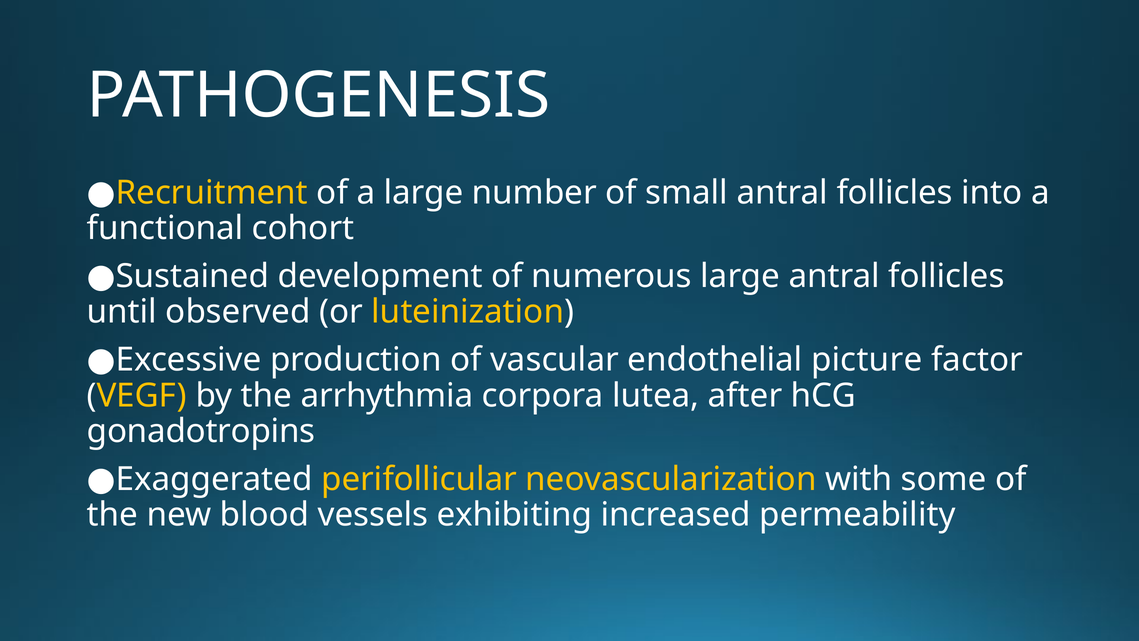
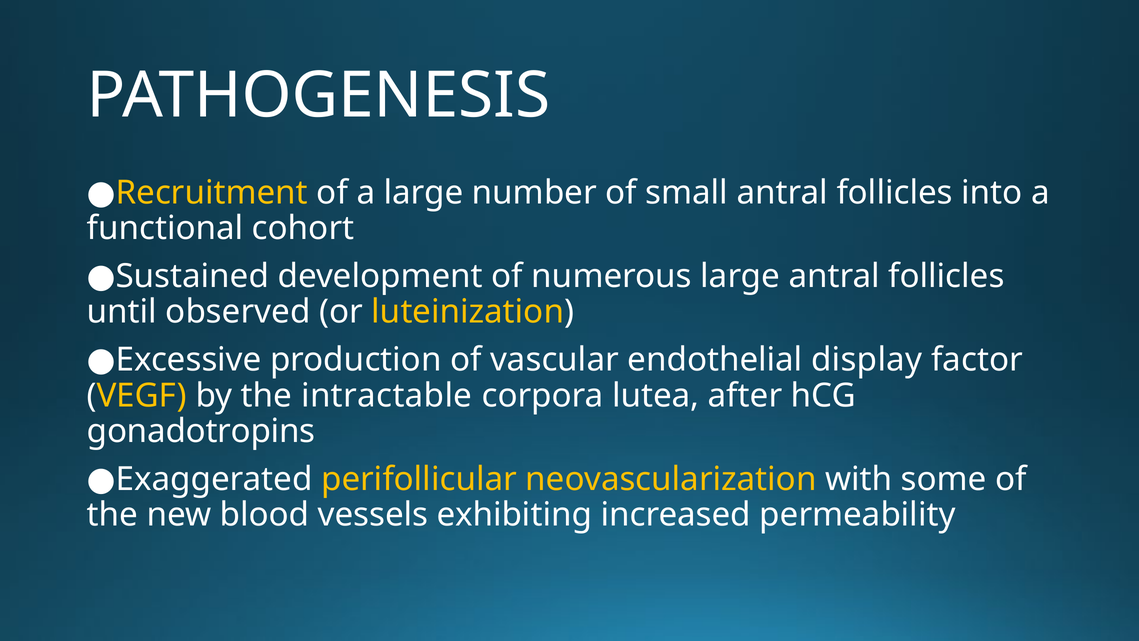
picture: picture -> display (867, 360)
arrhythmia: arrhythmia -> intractable (387, 395)
